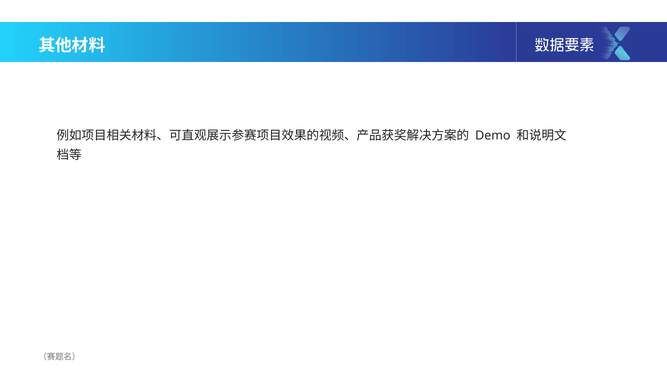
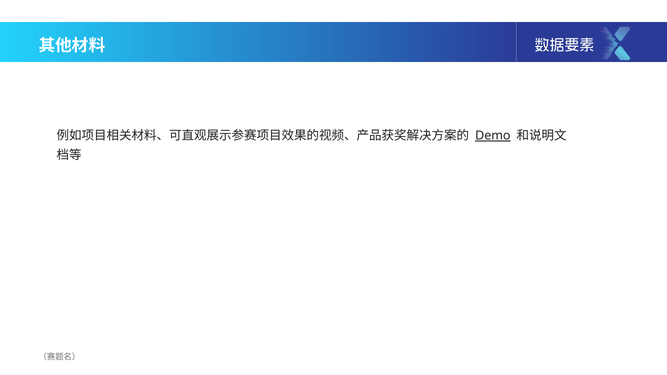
Demo underline: none -> present (493, 136)
